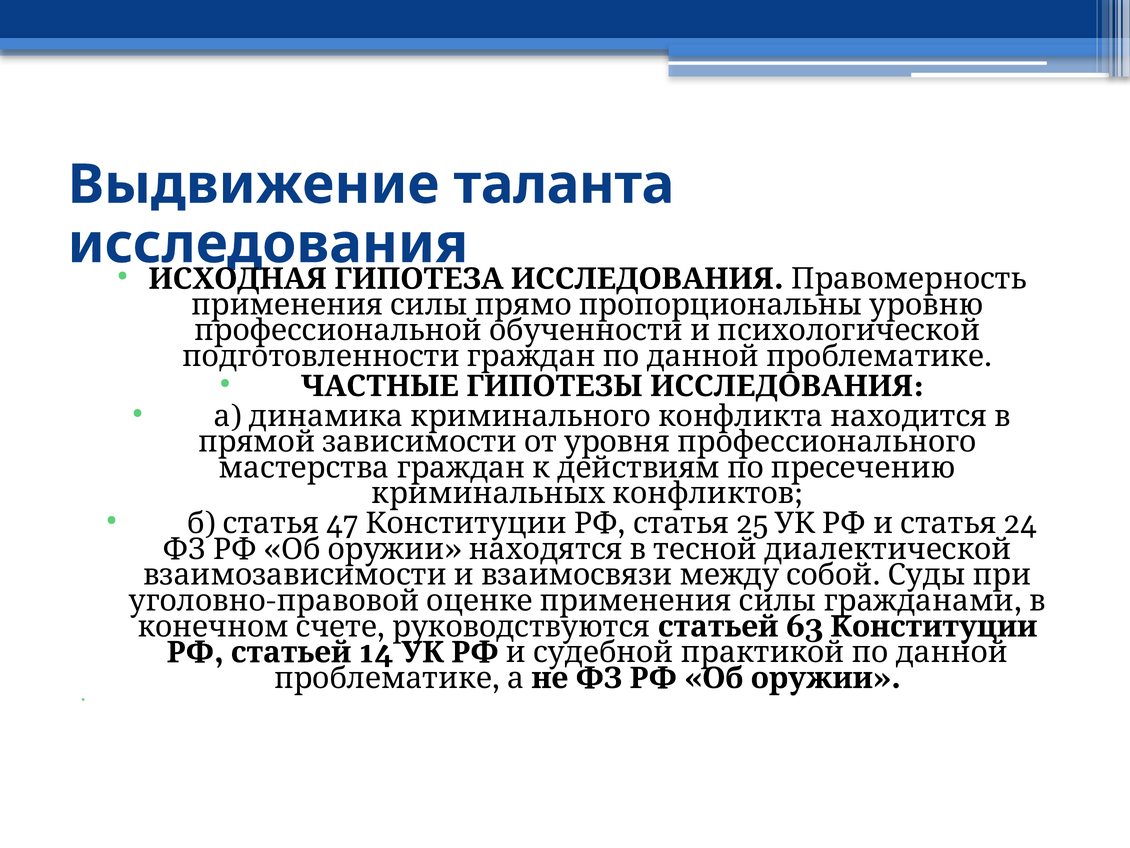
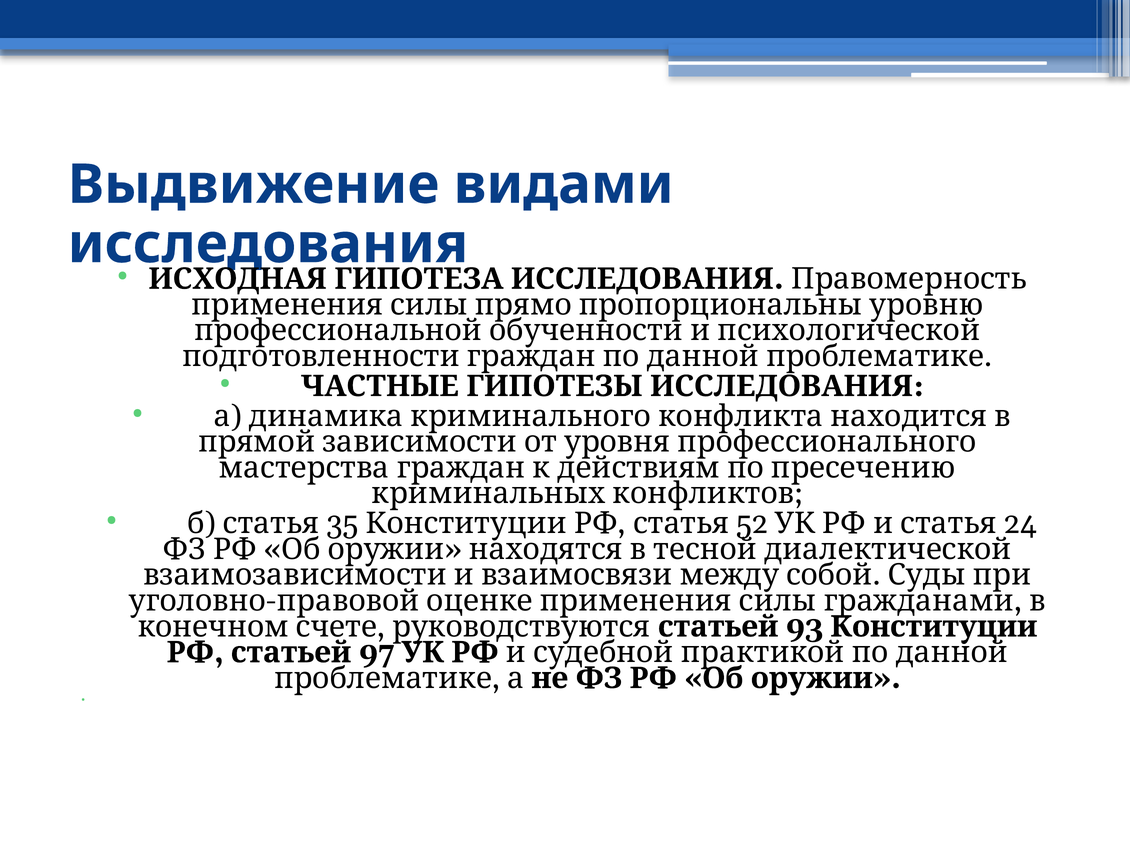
таланта: таланта -> видами (564, 185)
47: 47 -> 35 (342, 523)
25: 25 -> 52 (752, 523)
63: 63 -> 93 (805, 626)
14: 14 -> 97 (377, 652)
